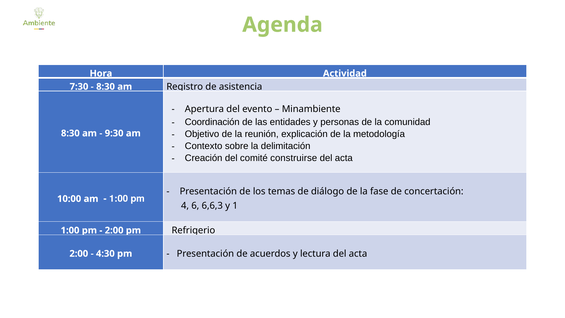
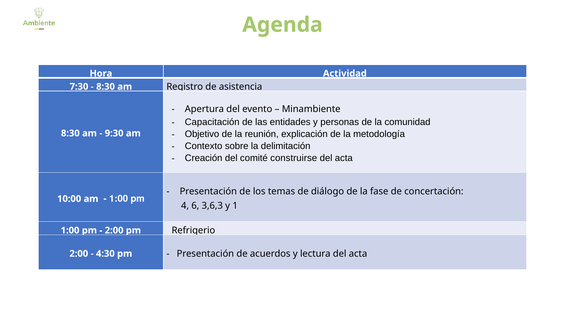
Coordinación: Coordinación -> Capacitación (212, 122)
6,6,3: 6,6,3 -> 3,6,3 (212, 206)
